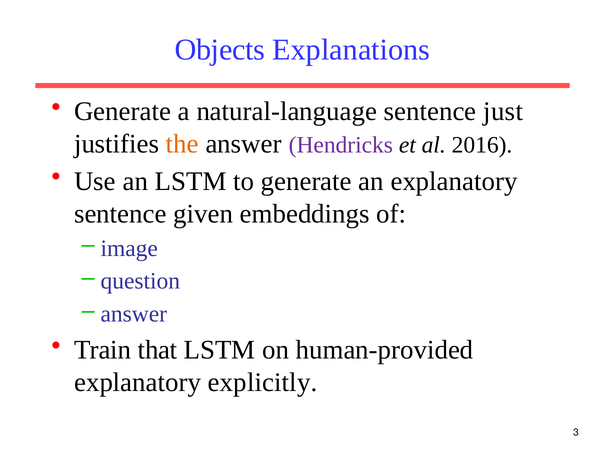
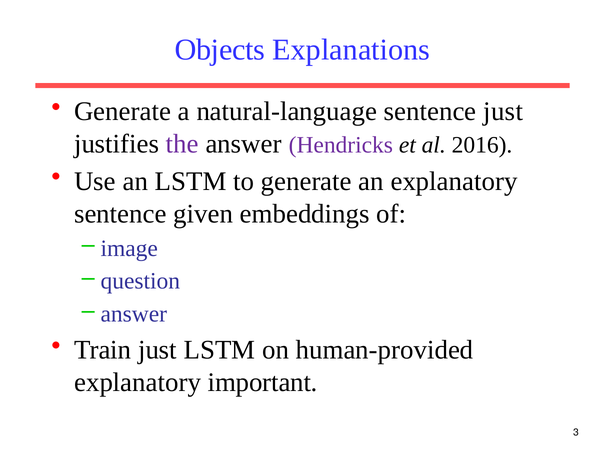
the colour: orange -> purple (182, 144)
Train that: that -> just (157, 351)
explicitly: explicitly -> important (263, 383)
